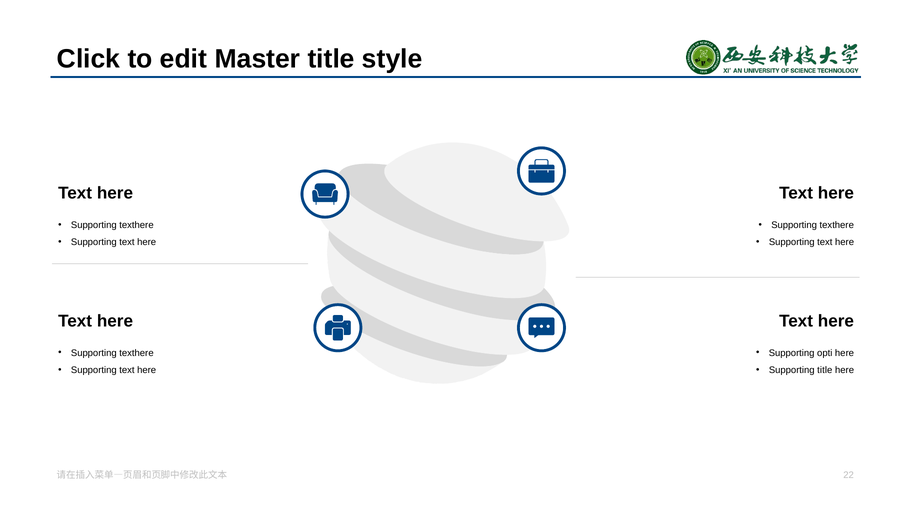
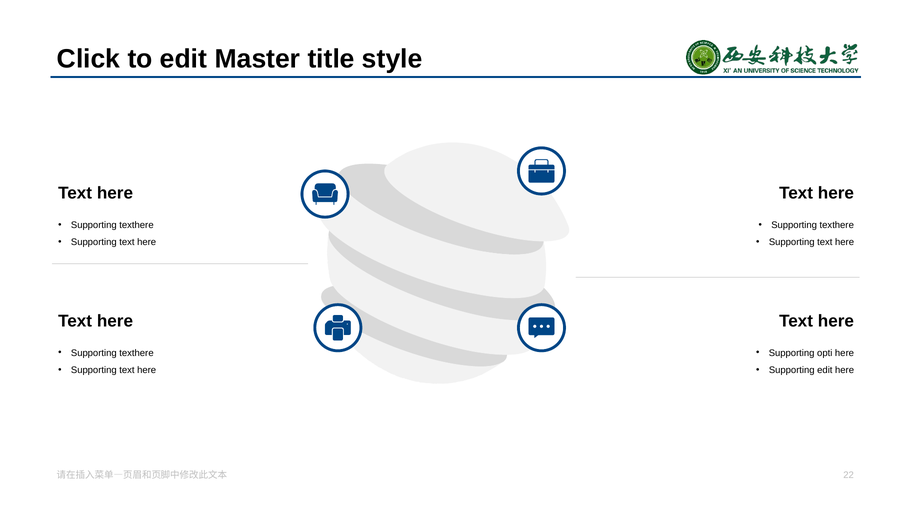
Supporting title: title -> edit (825, 370)
